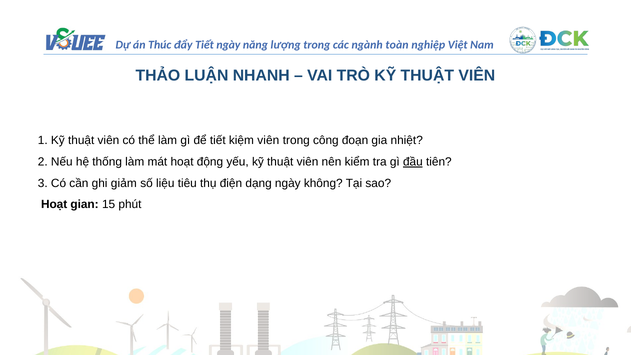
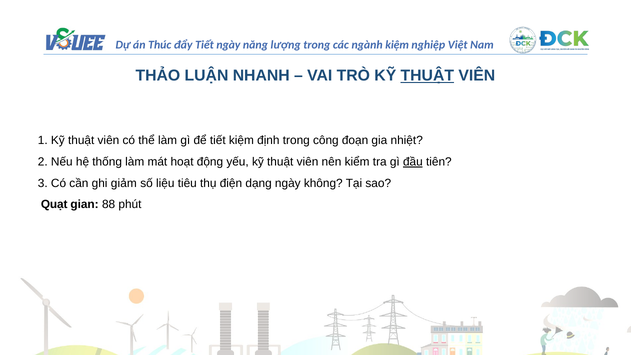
toàn: toàn -> kiệm (397, 45)
THUẬT underline: none -> present (427, 76)
kiệm viên: viên -> định (268, 141)
Hoạt: Hoạt -> Quạt (54, 204)
15: 15 -> 88 (109, 204)
